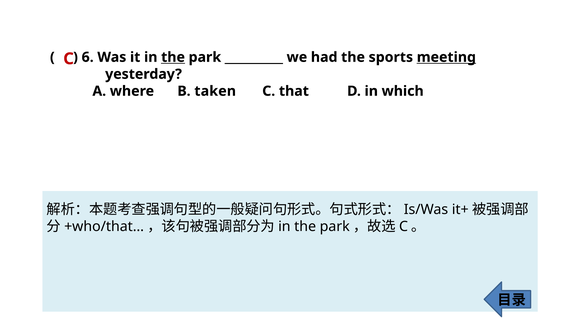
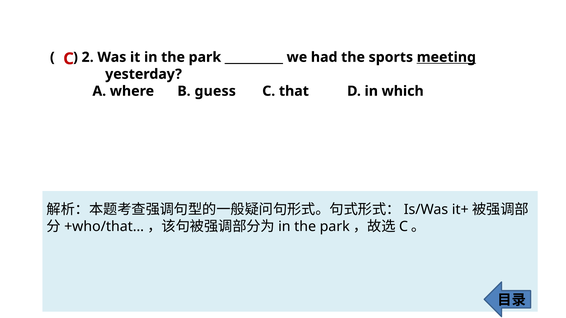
6: 6 -> 2 (88, 57)
the underline: present -> none (173, 57)
taken: taken -> guess (215, 91)
